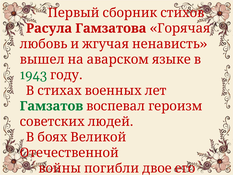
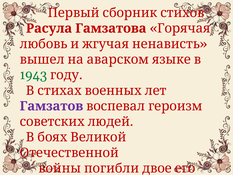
Гамзатов colour: green -> purple (51, 106)
